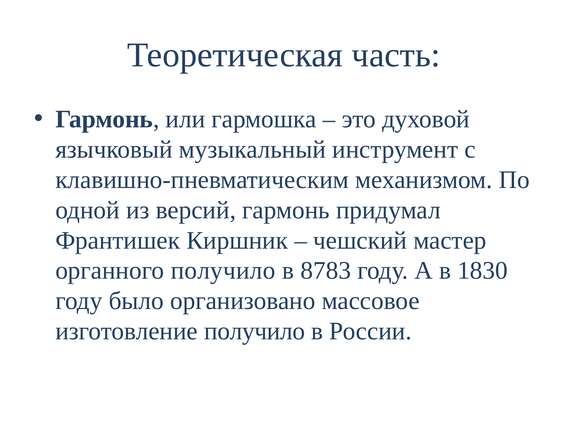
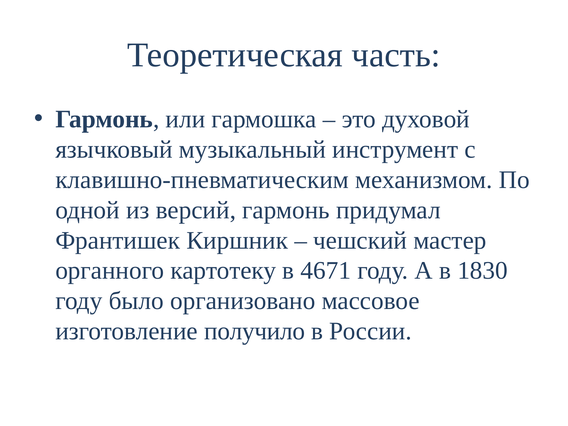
органного получило: получило -> картотеку (223, 271)
8783: 8783 -> 4671 (326, 271)
